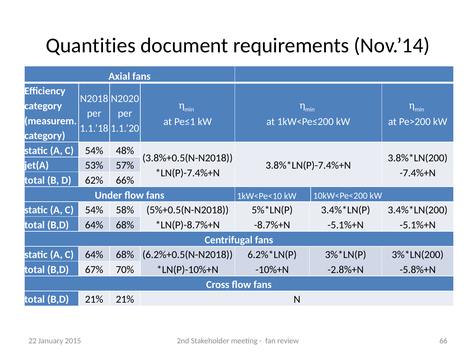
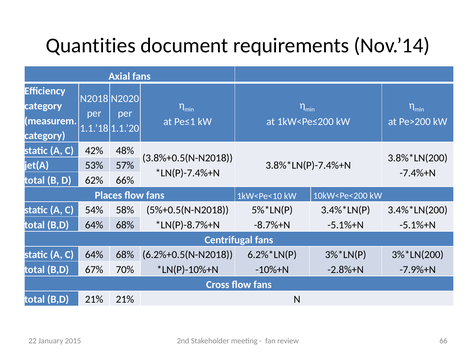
54%: 54% -> 42% (94, 151)
Under: Under -> Places (108, 195)
-5.8%+N: -5.8%+N -> -7.9%+N (418, 270)
